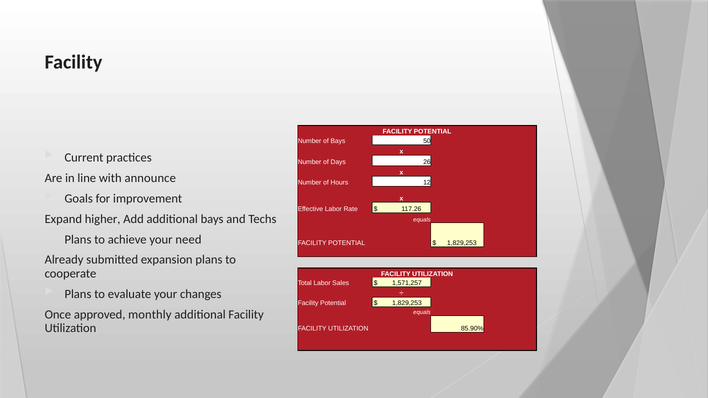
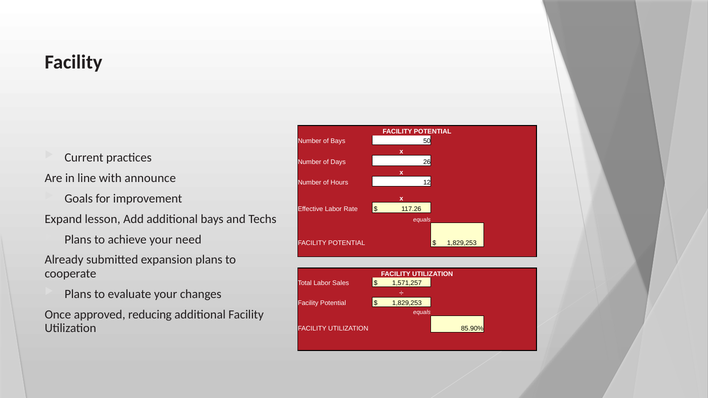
higher: higher -> lesson (103, 219)
monthly: monthly -> reducing (150, 315)
